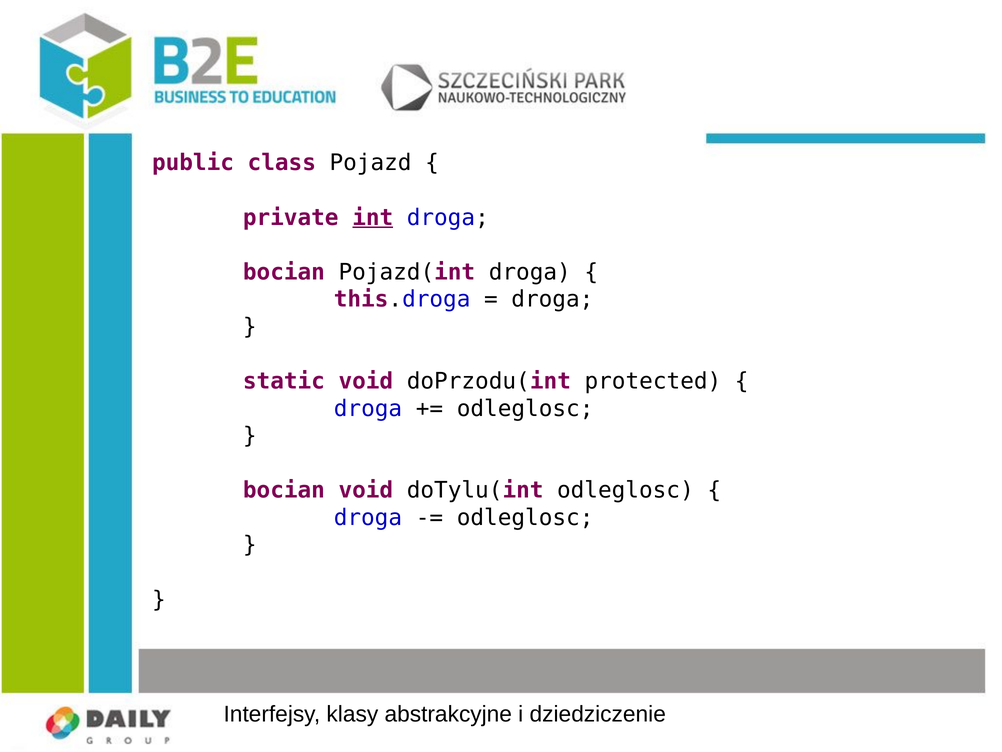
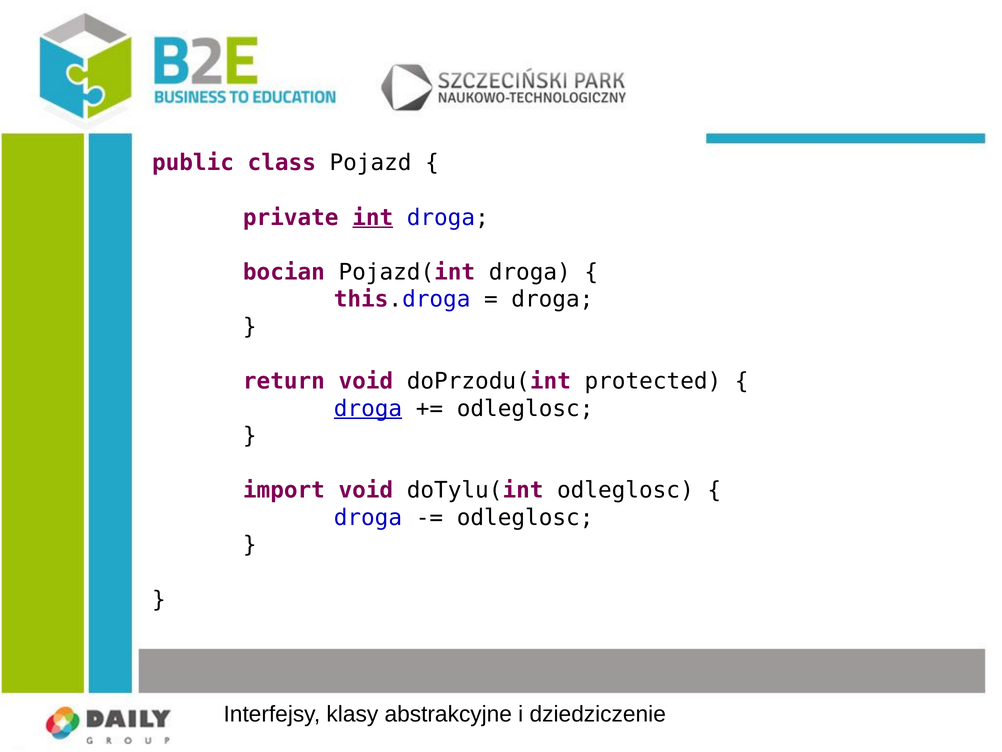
static: static -> return (284, 381)
droga underline: none -> present (368, 408)
bocian: bocian -> import (284, 490)
